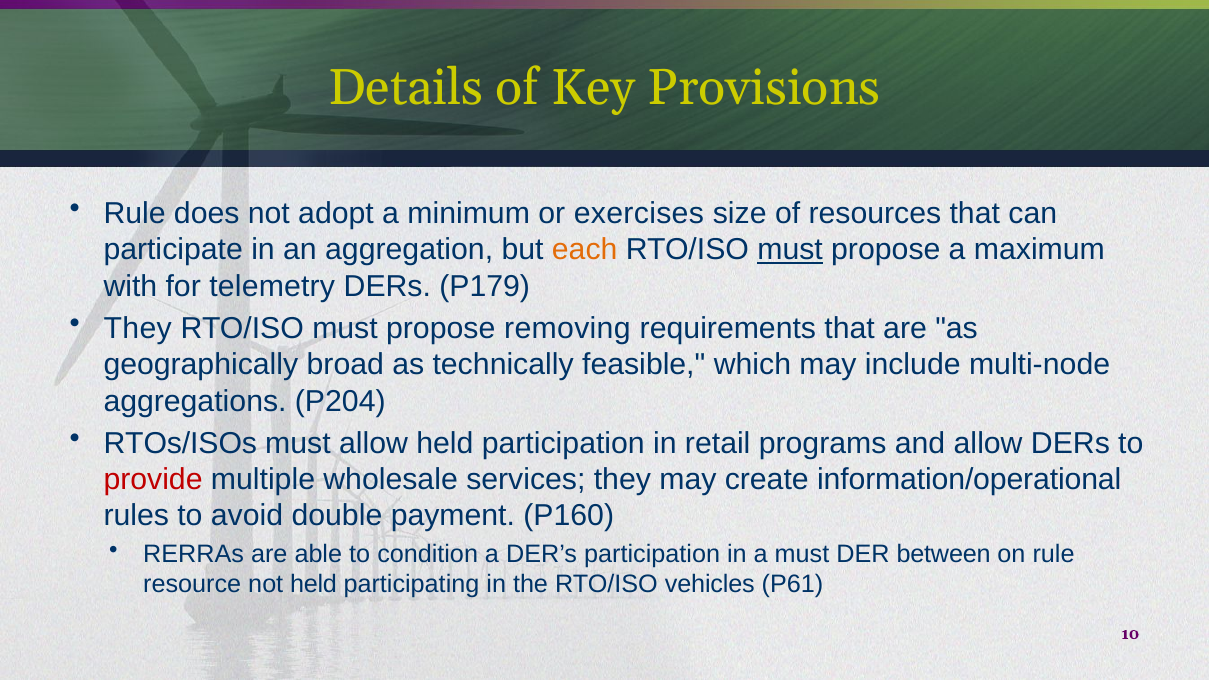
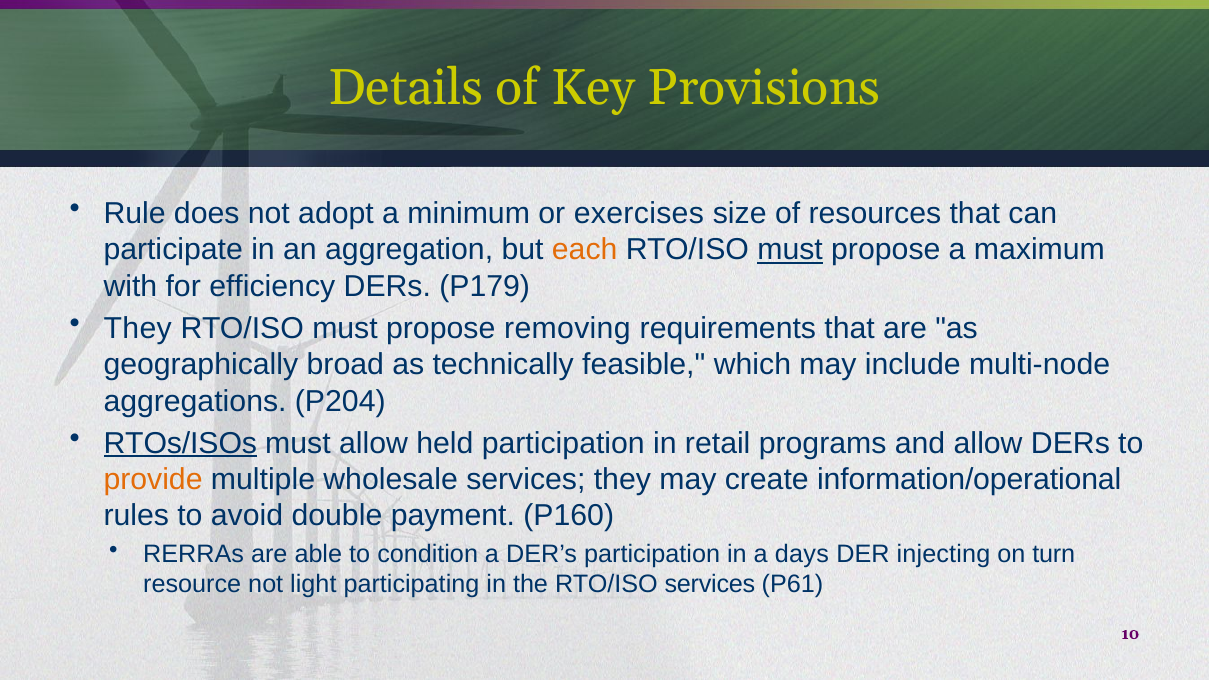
telemetry: telemetry -> efficiency (272, 286)
RTOs/ISOs underline: none -> present (180, 443)
provide colour: red -> orange (153, 480)
a must: must -> days (802, 554)
between: between -> injecting (943, 554)
on rule: rule -> turn (1054, 554)
not held: held -> light (313, 584)
RTO/ISO vehicles: vehicles -> services (710, 584)
